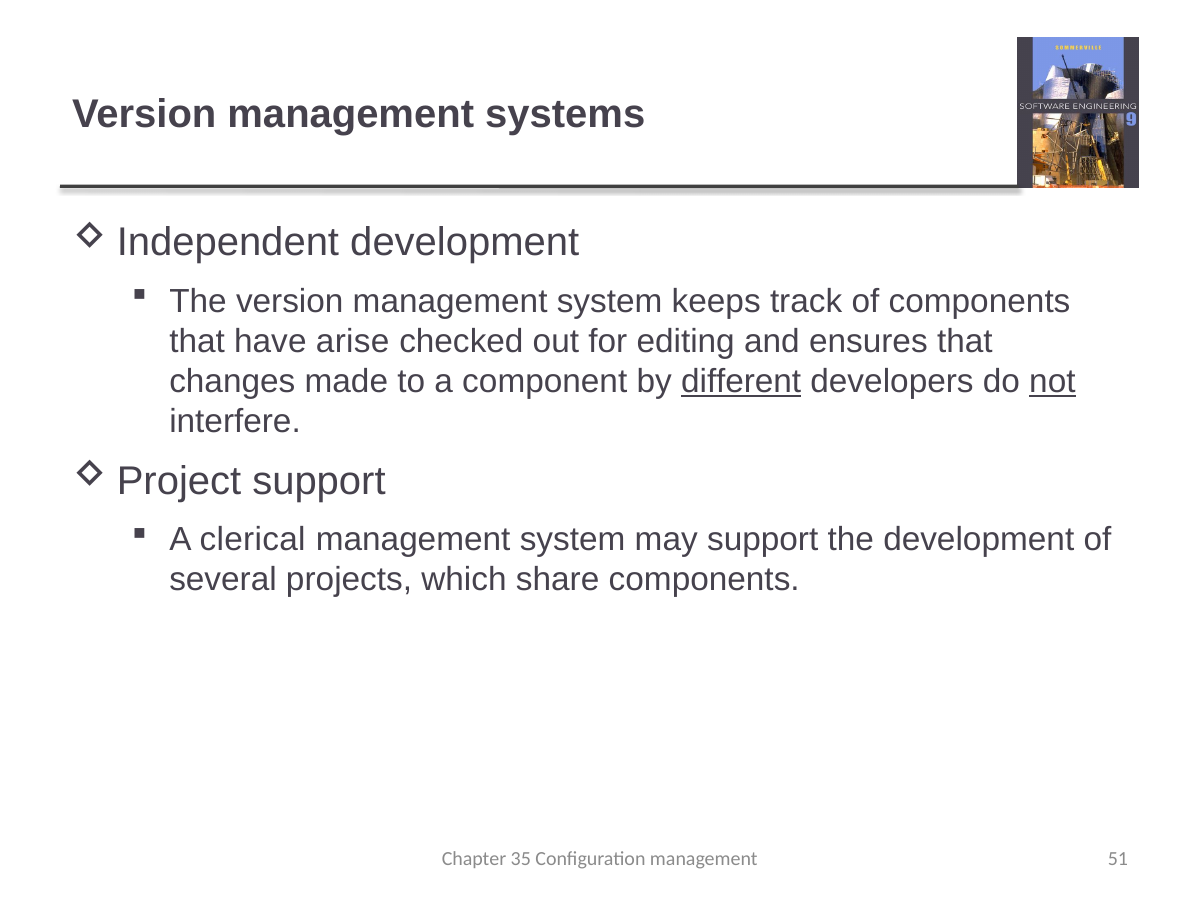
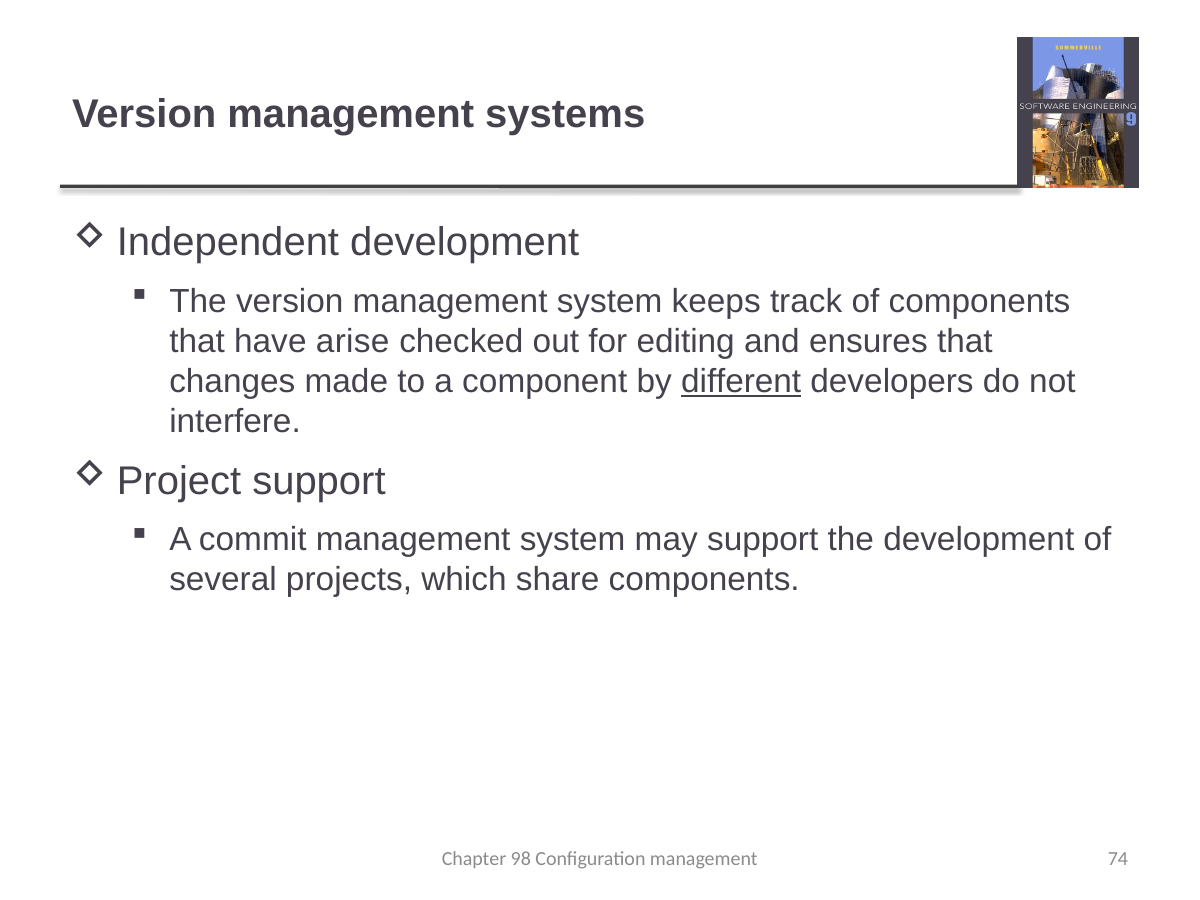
not underline: present -> none (1052, 381)
clerical: clerical -> commit (253, 539)
35: 35 -> 98 (521, 859)
51: 51 -> 74 (1118, 859)
